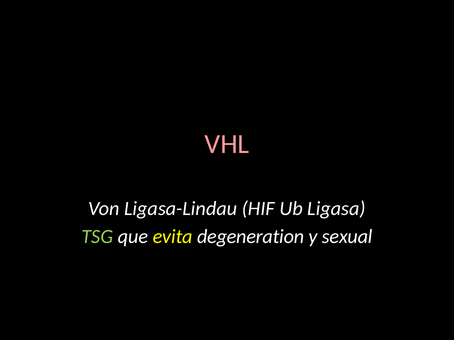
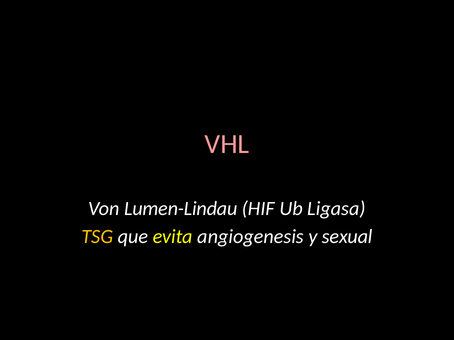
Ligasa-Lindau: Ligasa-Lindau -> Lumen-Lindau (181, 209)
TSG colour: light green -> yellow (97, 237)
degeneration: degeneration -> angiogenesis (251, 237)
